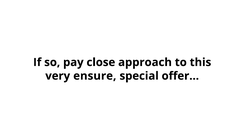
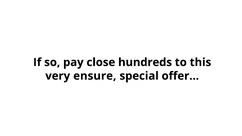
approach: approach -> hundreds (145, 62)
